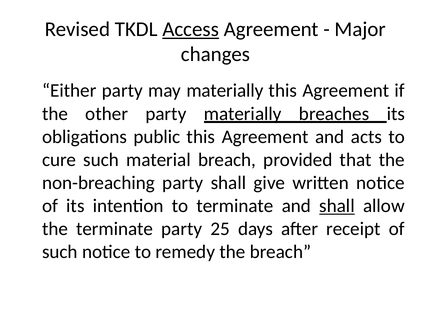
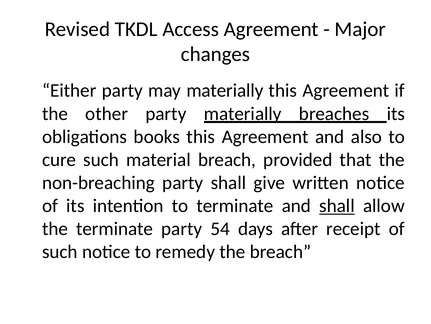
Access underline: present -> none (191, 29)
public: public -> books (157, 136)
acts: acts -> also (366, 136)
25: 25 -> 54 (220, 228)
